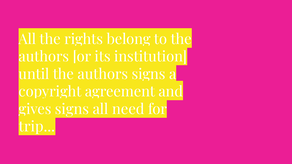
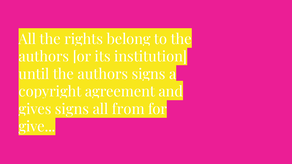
need: need -> from (128, 109)
trip: trip -> give (37, 127)
